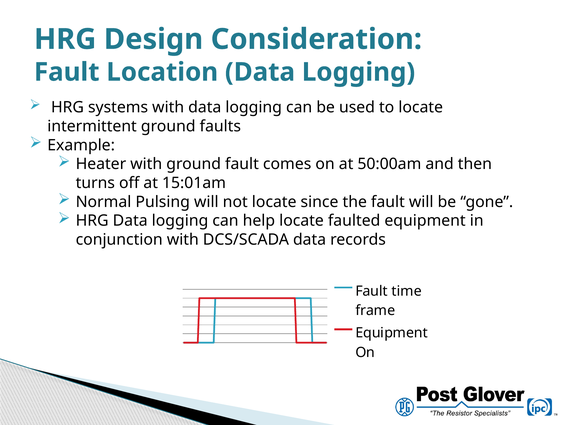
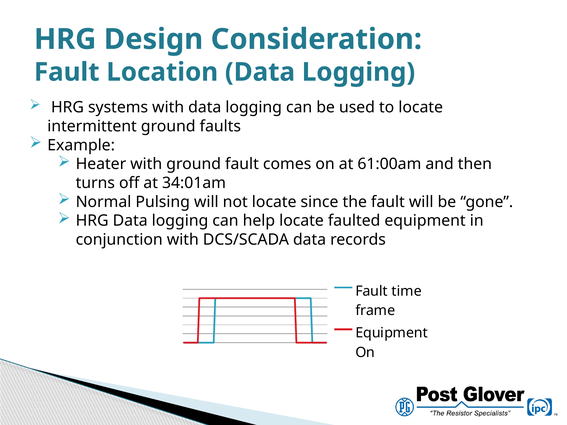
50:00am: 50:00am -> 61:00am (389, 164)
15:01am: 15:01am -> 34:01am (194, 183)
